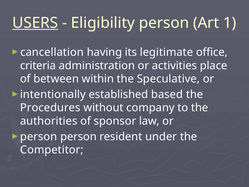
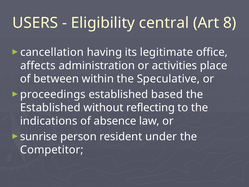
USERS underline: present -> none (35, 23)
Eligibility person: person -> central (164, 23)
1: 1 -> 8 (230, 23)
criteria: criteria -> affects (38, 66)
intentionally: intentionally -> proceedings (53, 94)
Procedures: Procedures -> Established (50, 108)
company: company -> reflecting (151, 108)
authorities: authorities -> indications (49, 121)
sponsor: sponsor -> absence (115, 121)
person: person -> sunrise (39, 136)
